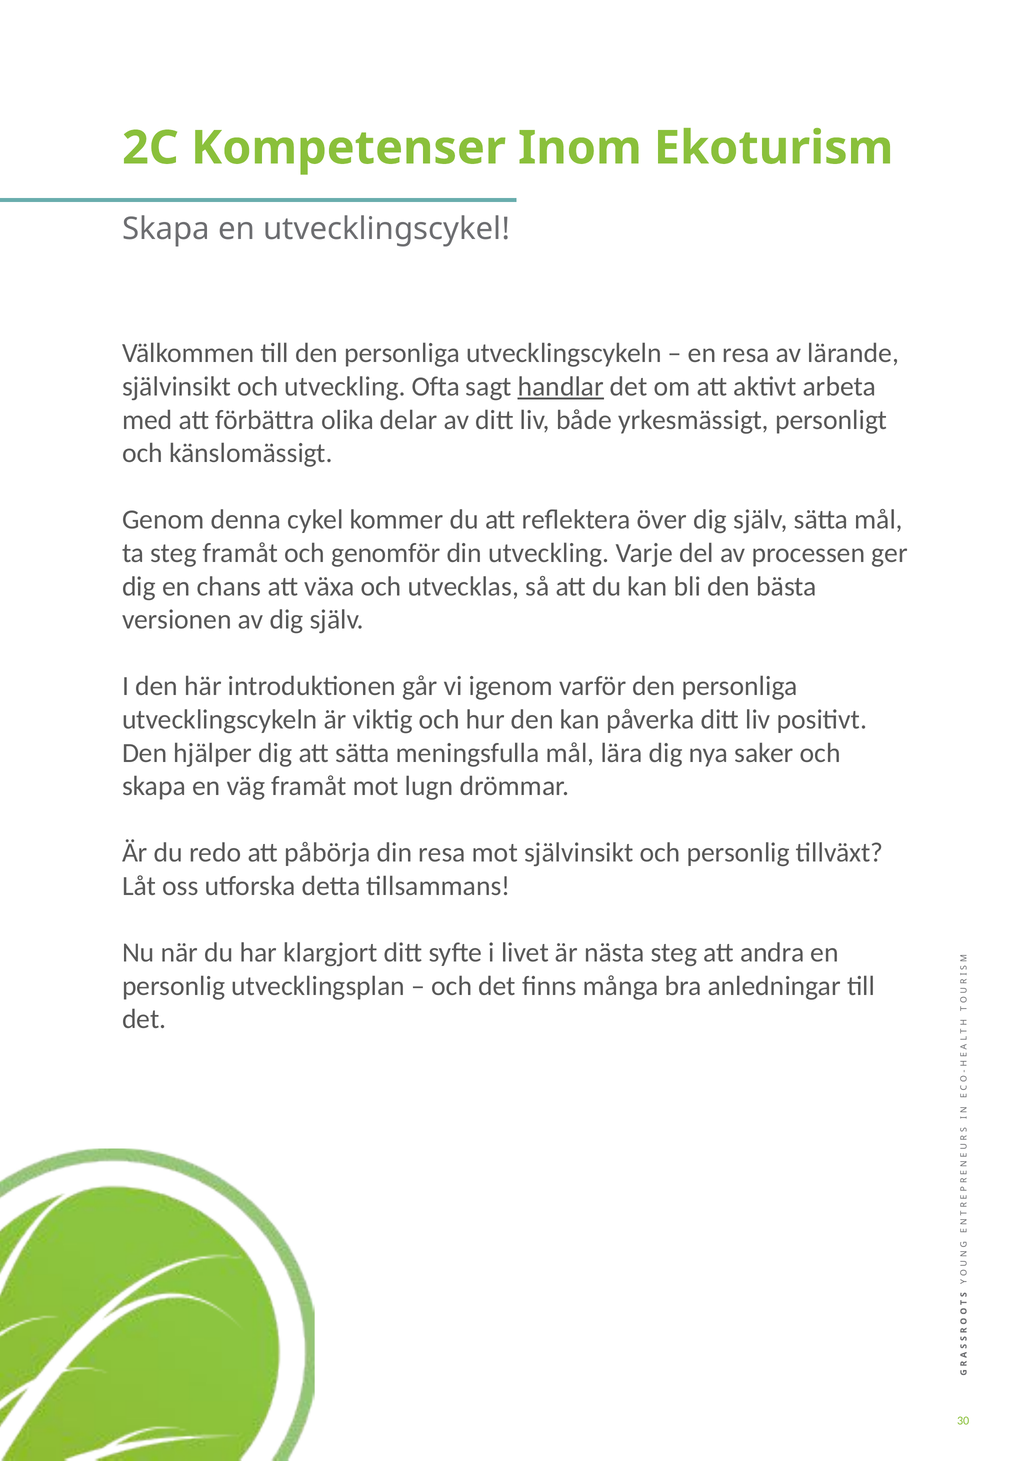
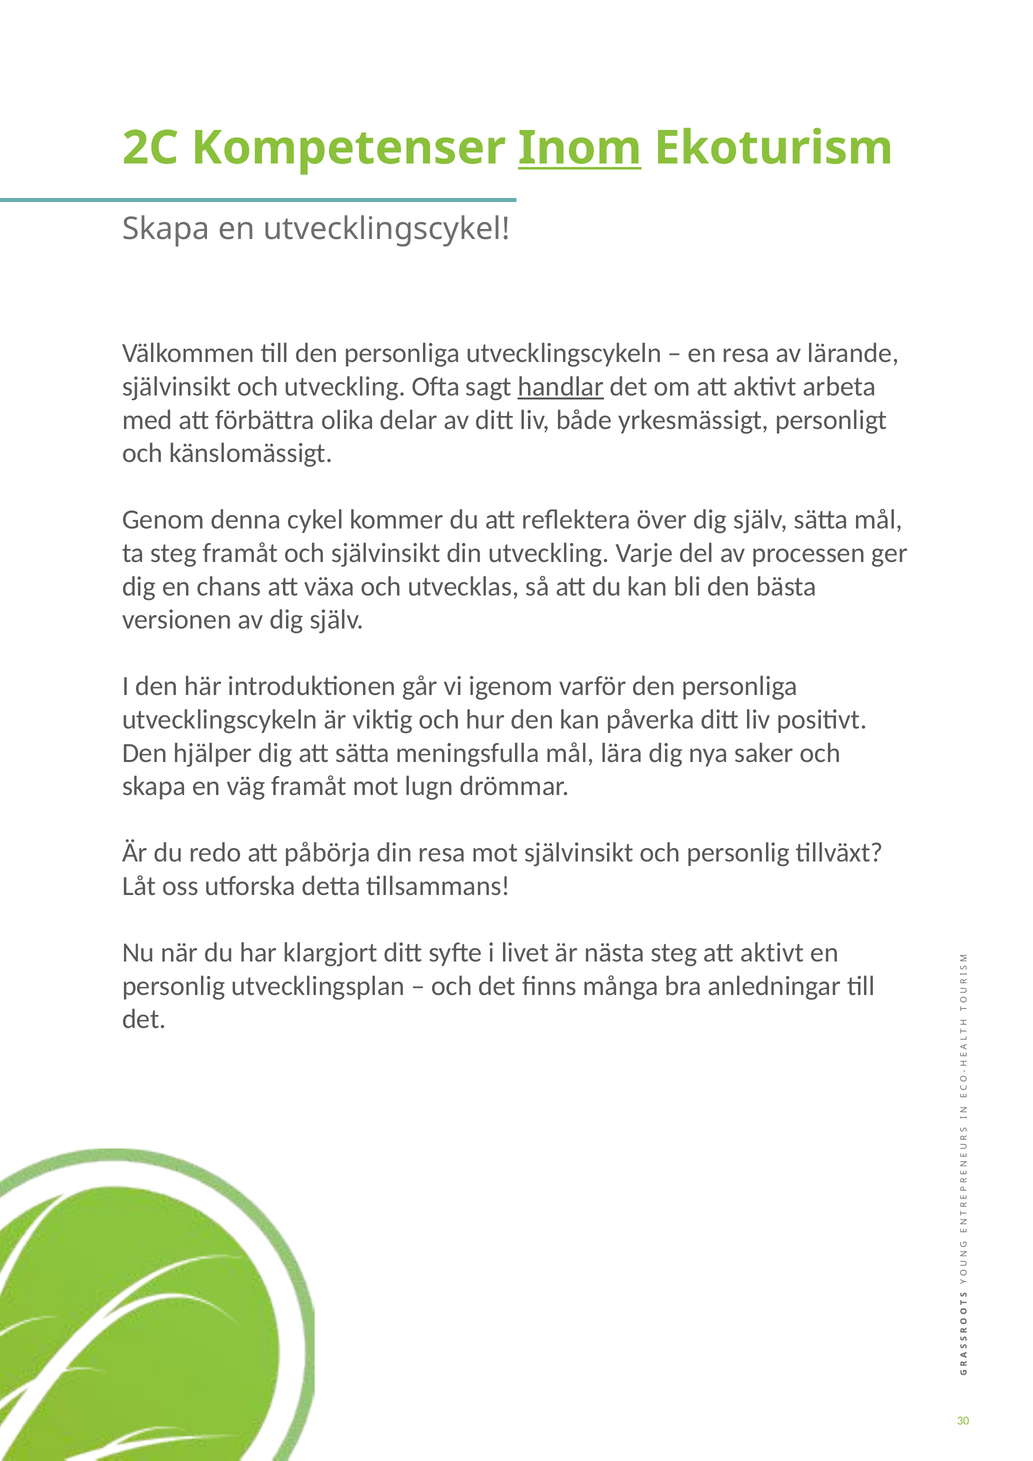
Inom underline: none -> present (580, 148)
och genomför: genomför -> självinsikt (386, 553)
steg att andra: andra -> aktivt (772, 953)
